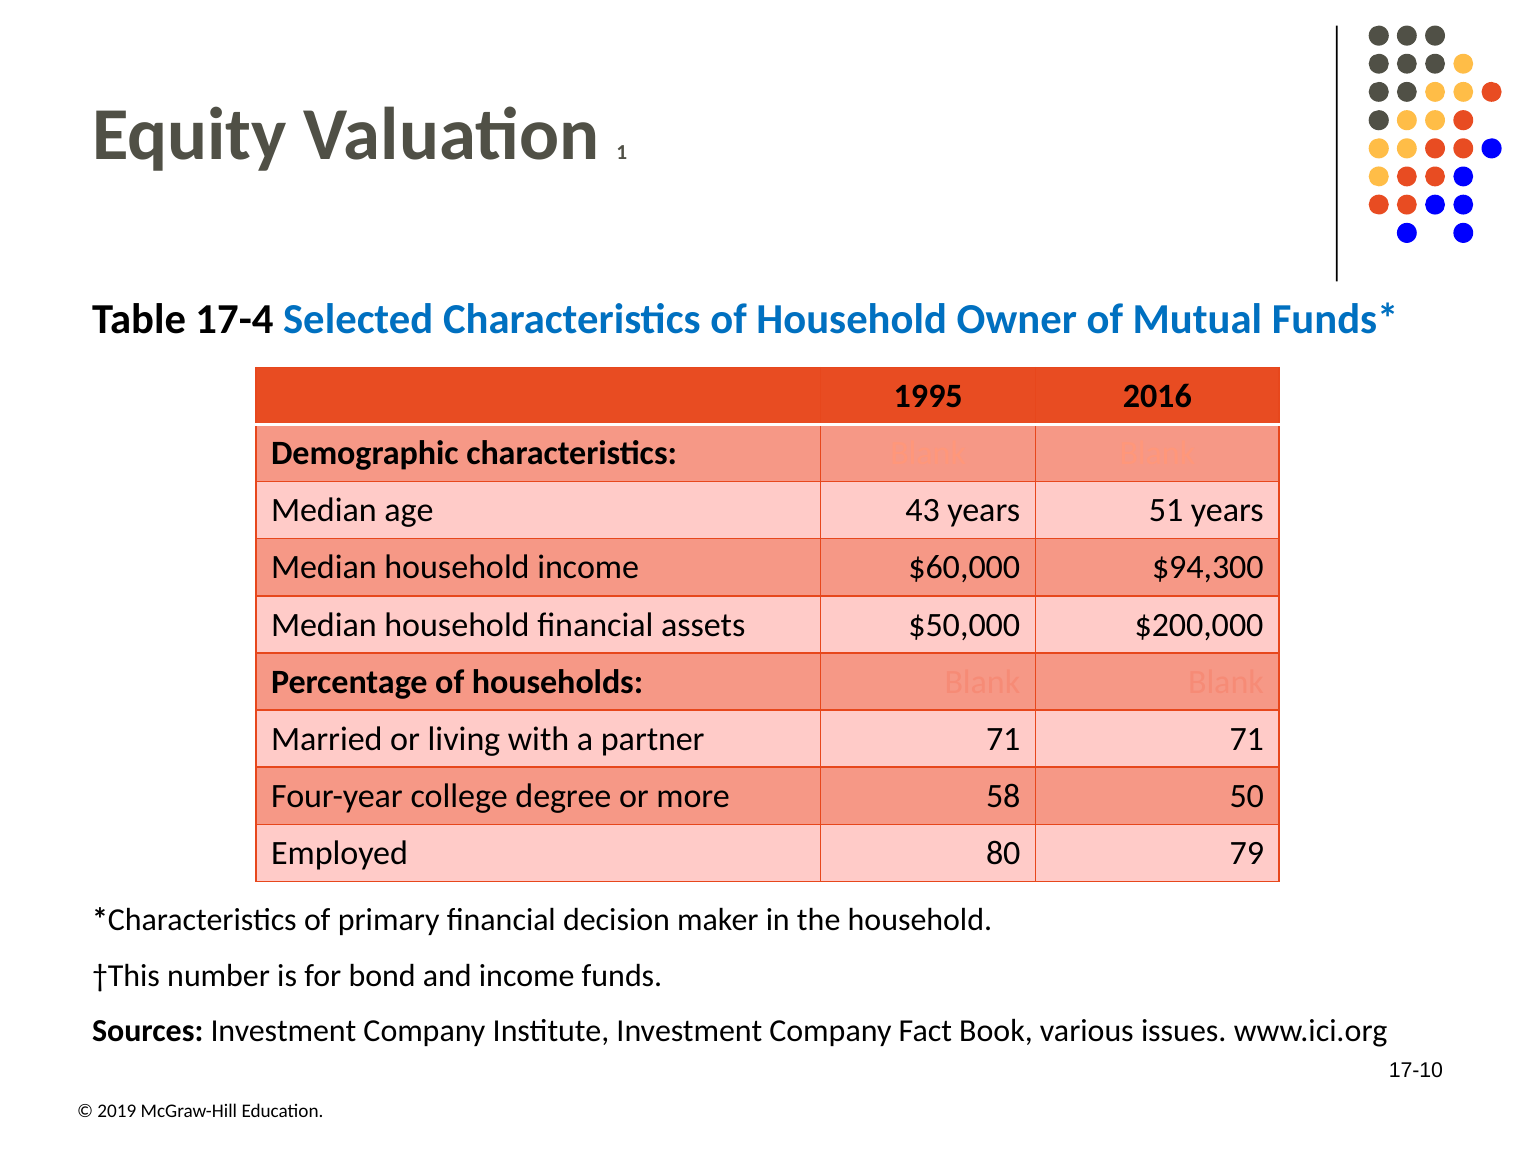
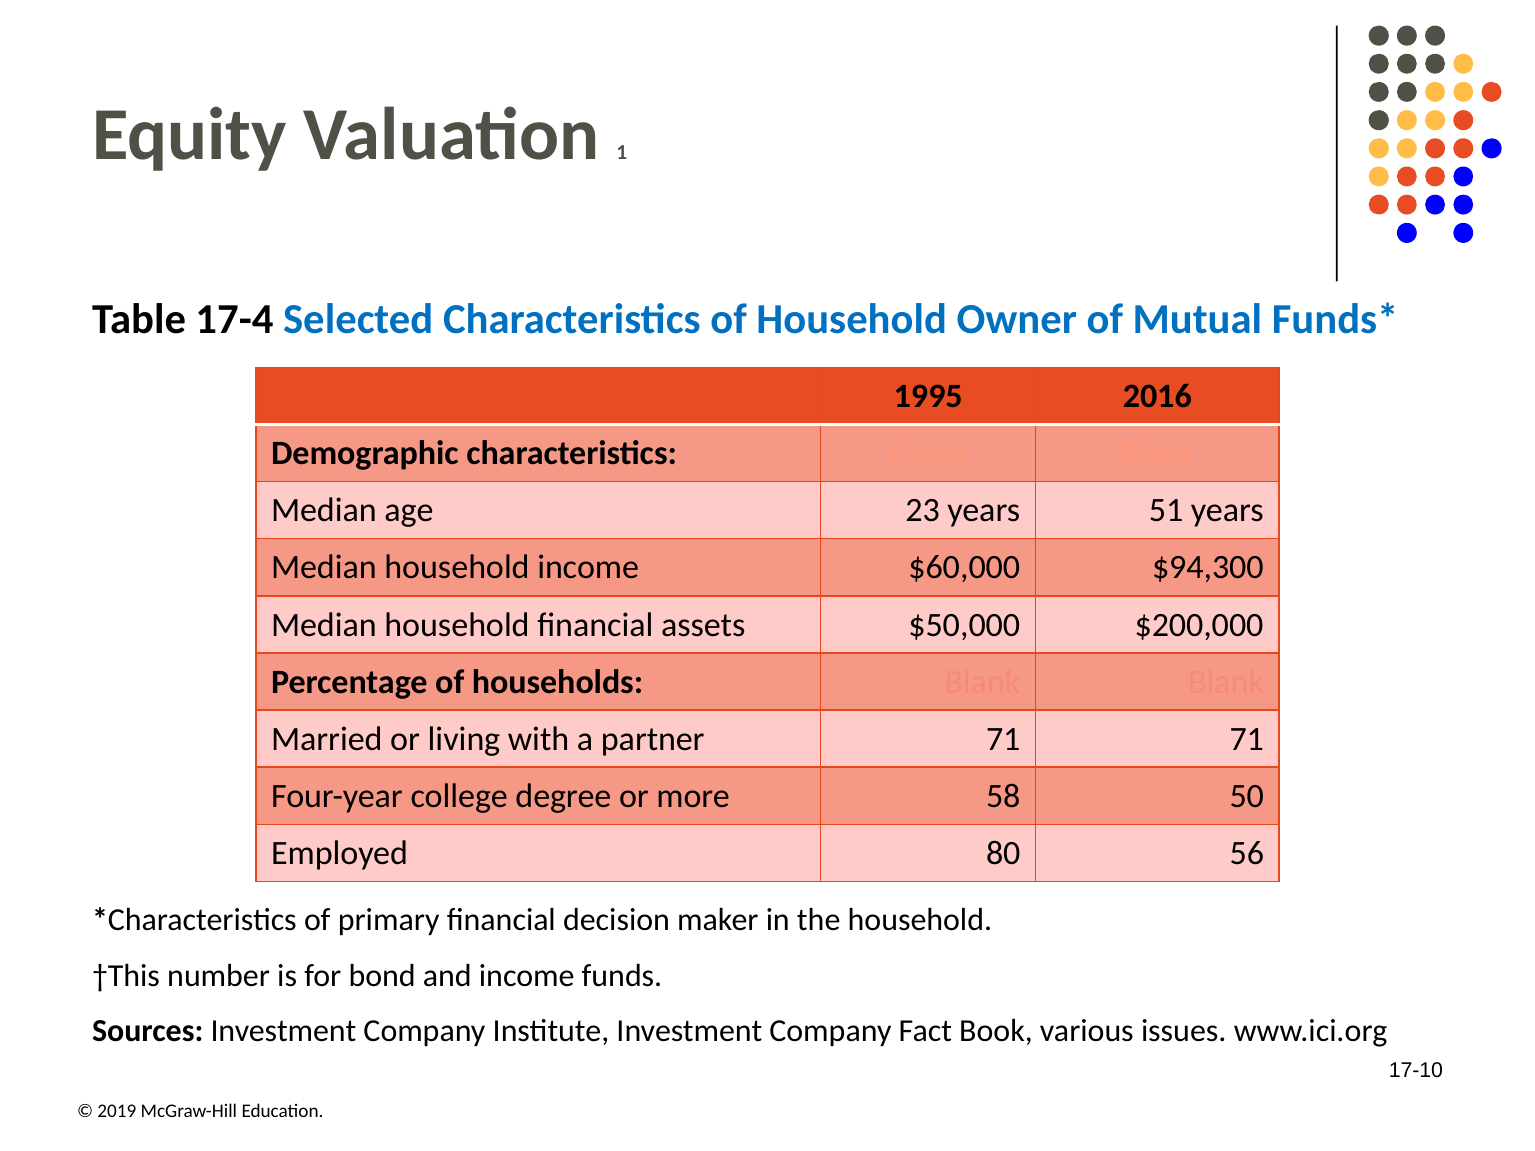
43: 43 -> 23 (923, 511)
79: 79 -> 56 (1247, 853)
